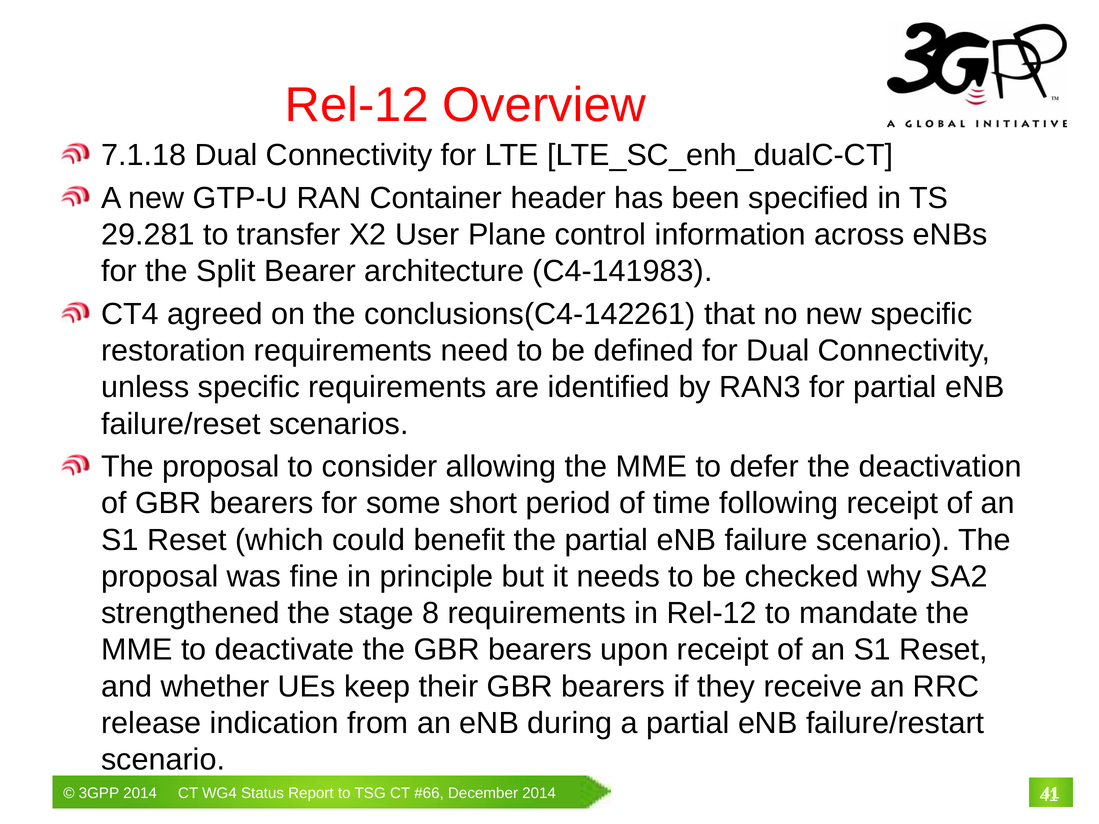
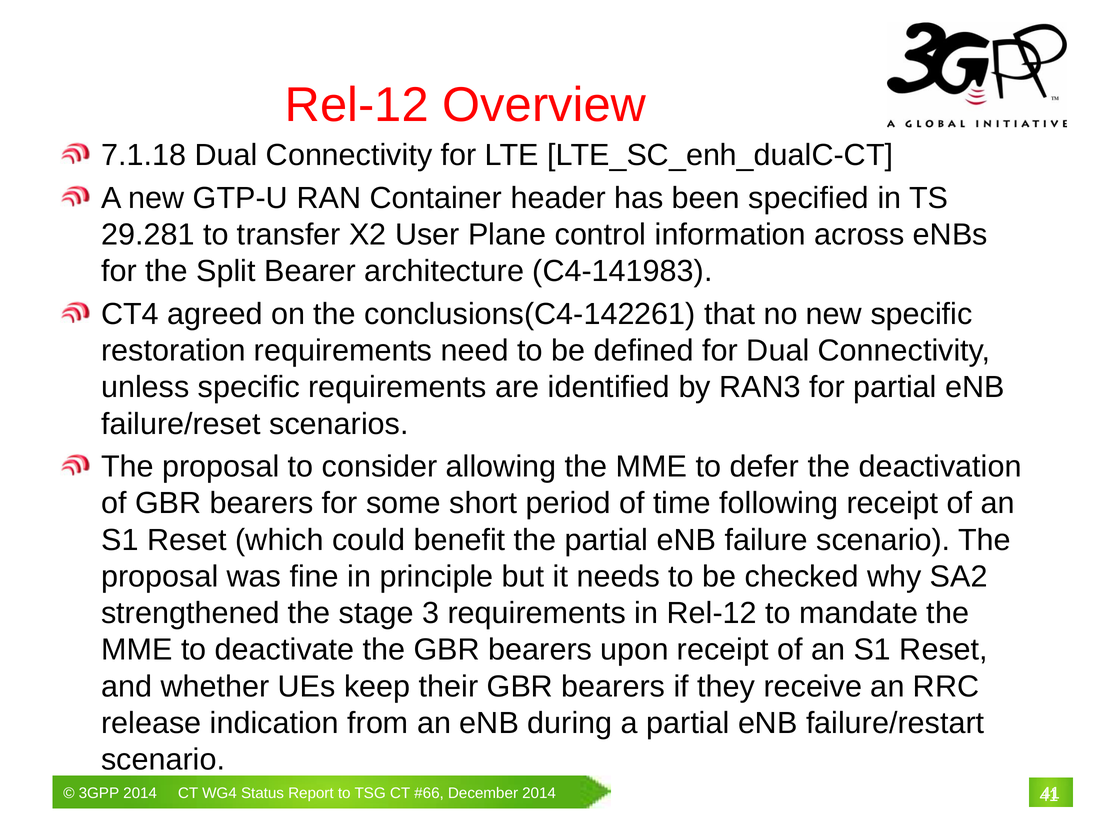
8: 8 -> 3 (431, 613)
